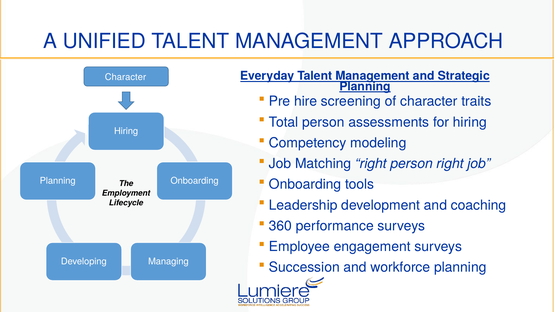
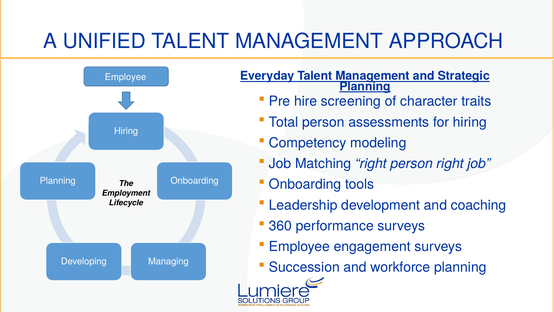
Character: Character -> Employee (125, 77)
